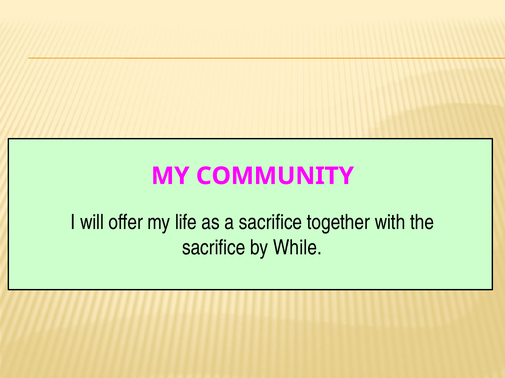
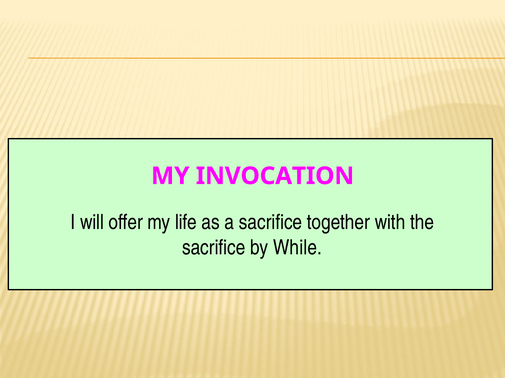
COMMUNITY: COMMUNITY -> INVOCATION (275, 176)
